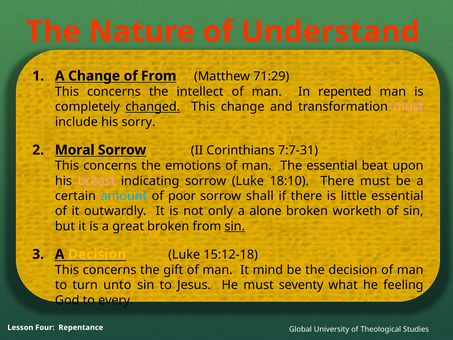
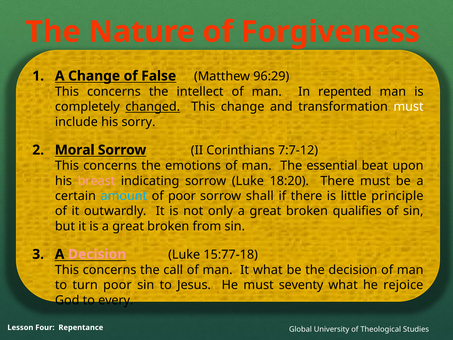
Understand: Understand -> Forgiveness (330, 32)
of From: From -> False (159, 76)
71:29: 71:29 -> 96:29 (271, 76)
must colour: pink -> white (409, 107)
7:7-31: 7:7-31 -> 7:7-12 (298, 150)
18:10: 18:10 -> 18:20 (289, 181)
little essential: essential -> principle (397, 196)
only a alone: alone -> great (265, 211)
worketh: worketh -> qualifies (357, 211)
sin underline: present -> none (235, 226)
Decision colour: yellow -> pink (97, 254)
15:12-18: 15:12-18 -> 15:77-18 (231, 255)
gift: gift -> call (173, 270)
It mind: mind -> what (268, 270)
turn unto: unto -> poor (117, 285)
feeling: feeling -> rejoice (403, 285)
